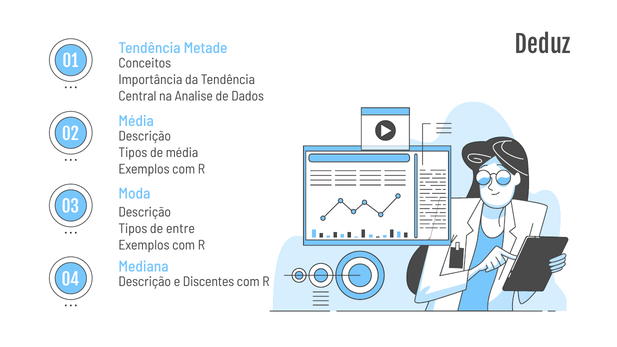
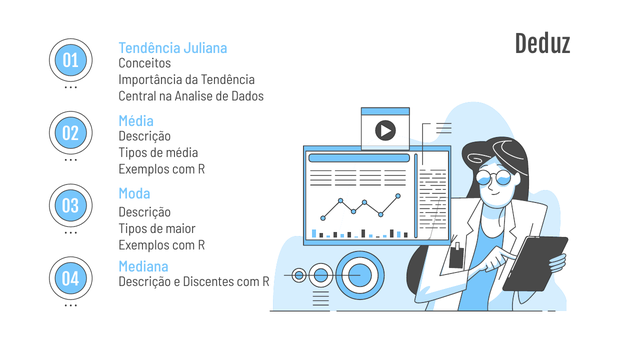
Metade: Metade -> Juliana (206, 48)
entre: entre -> maior (181, 229)
